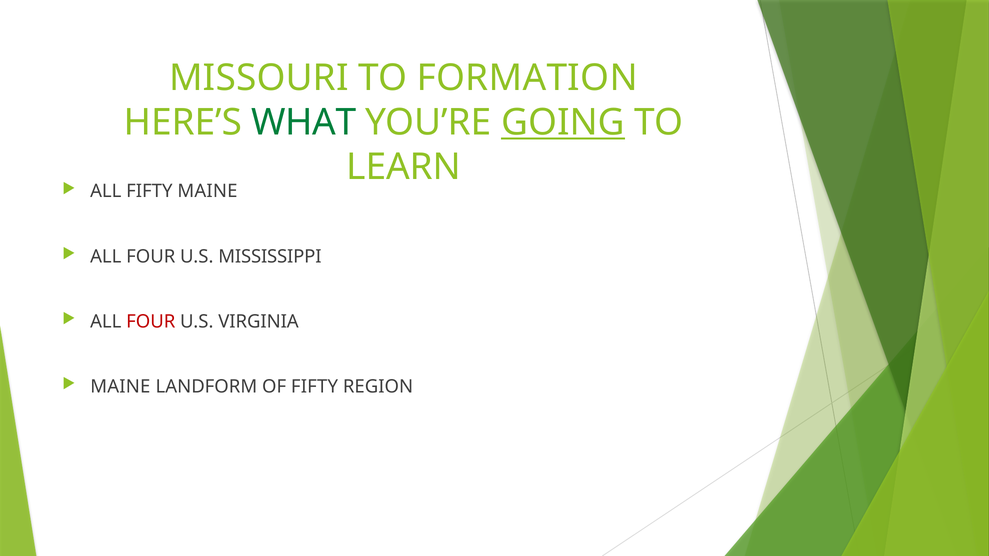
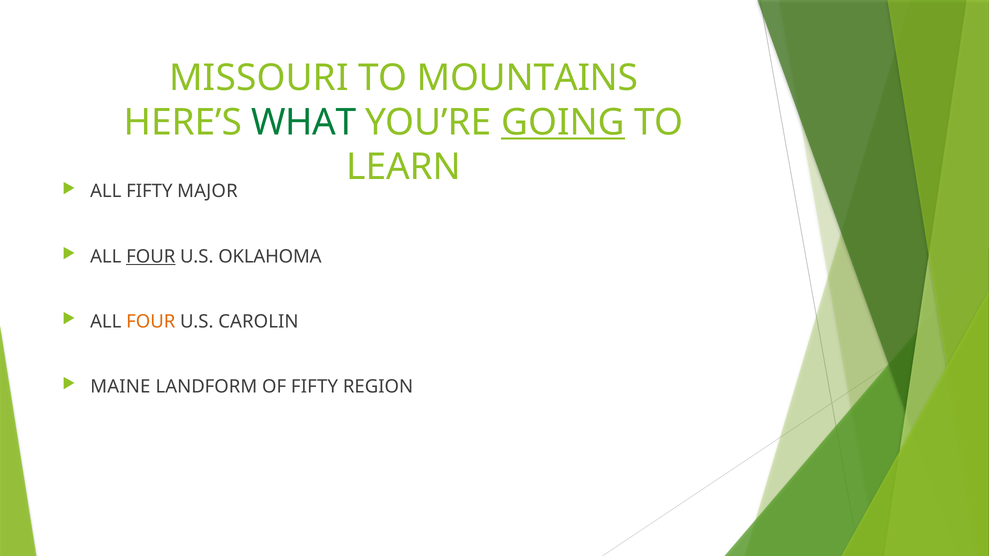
FORMATION: FORMATION -> MOUNTAINS (527, 78)
FIFTY MAINE: MAINE -> MAJOR (207, 191)
FOUR underline: none -> present (151, 257)
MISSISSIPPI: MISSISSIPPI -> OKLAHOMA (270, 257)
FOUR colour: red -> orange (151, 322)
VIRGINIA: VIRGINIA -> CAROLIN (258, 322)
